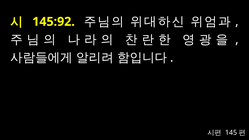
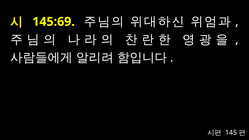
145:92: 145:92 -> 145:69 (54, 22)
